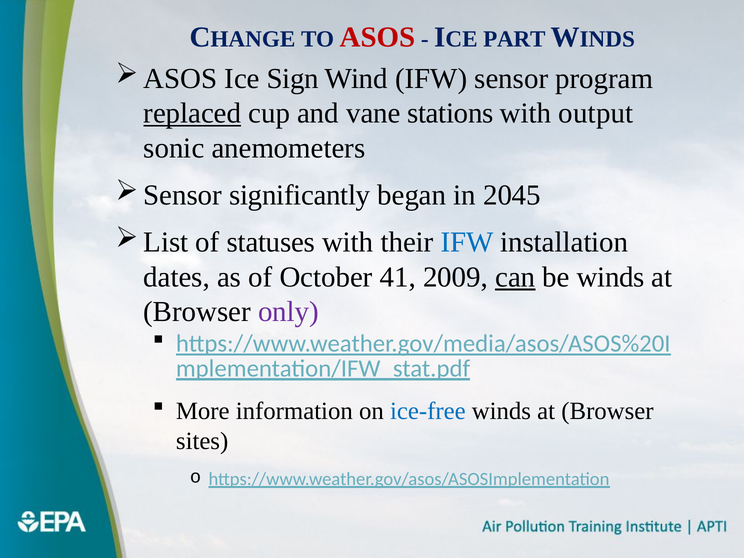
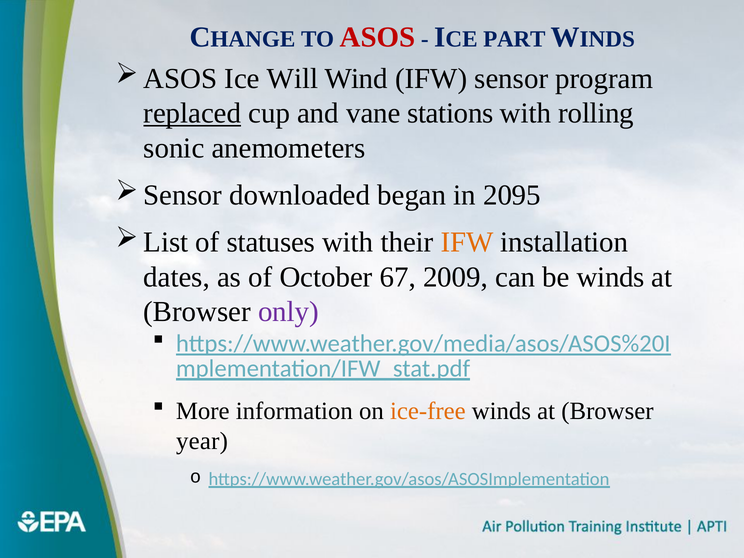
Sign: Sign -> Will (293, 79)
output: output -> rolling (596, 113)
significantly: significantly -> downloaded (300, 195)
2045: 2045 -> 2095 (512, 195)
IFW colour: blue -> orange (467, 242)
41: 41 -> 67 (398, 277)
can underline: present -> none (515, 277)
ice-free colour: blue -> orange (428, 411)
sites: sites -> year (202, 441)
